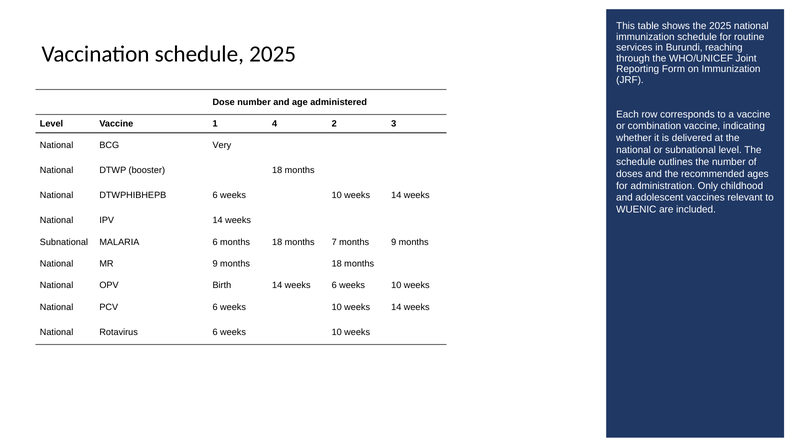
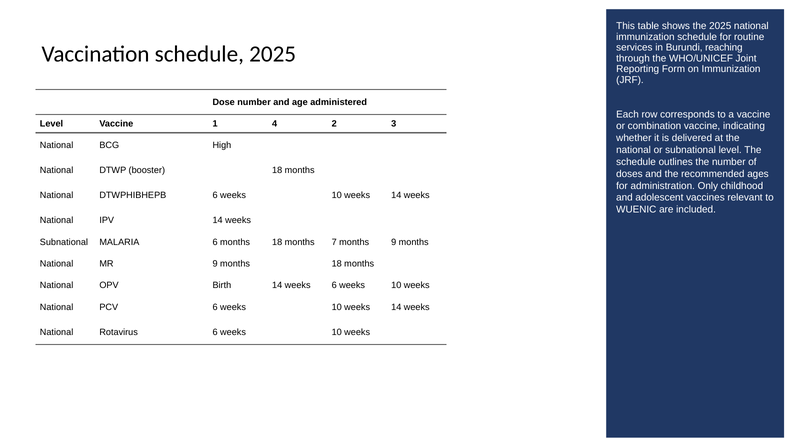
Very: Very -> High (222, 145)
